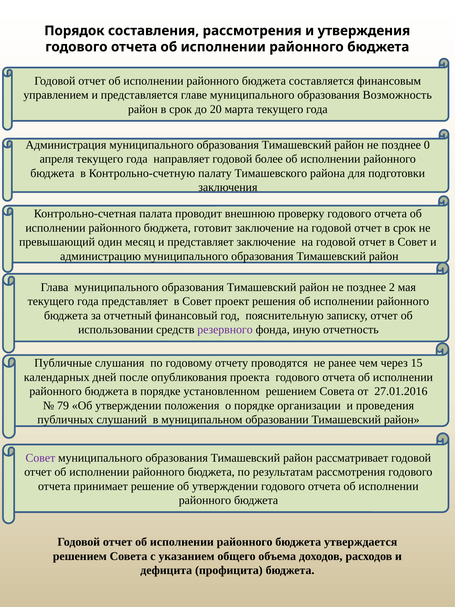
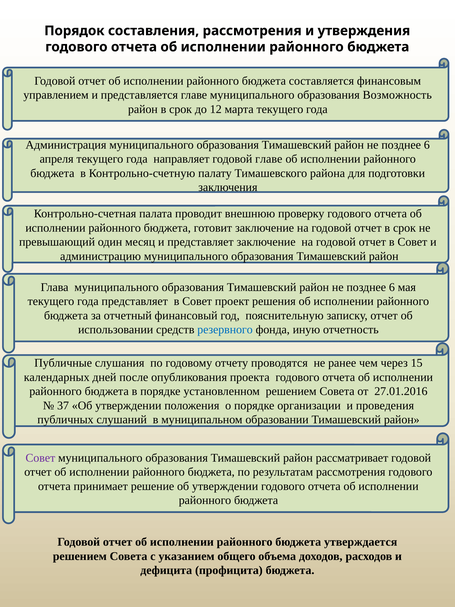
20: 20 -> 12 (216, 109)
0: 0 -> 6 (427, 145)
годовой более: более -> главе (269, 159)
2: 2 -> 6 (392, 287)
резервного colour: purple -> blue (225, 329)
79: 79 -> 37 (63, 405)
